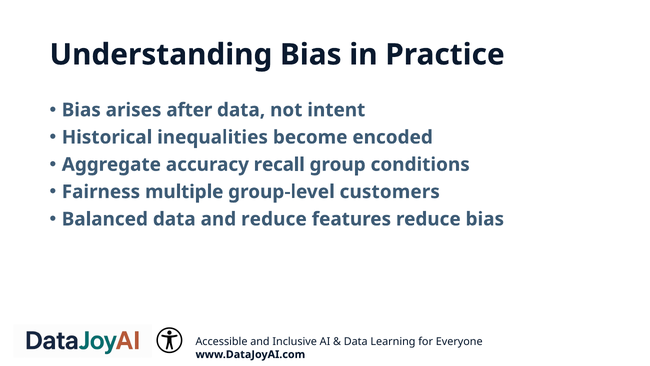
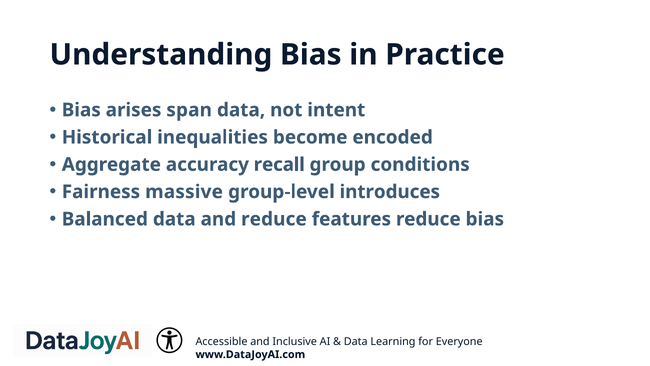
after: after -> span (189, 110)
multiple: multiple -> massive (184, 192)
customers: customers -> introduces (390, 192)
